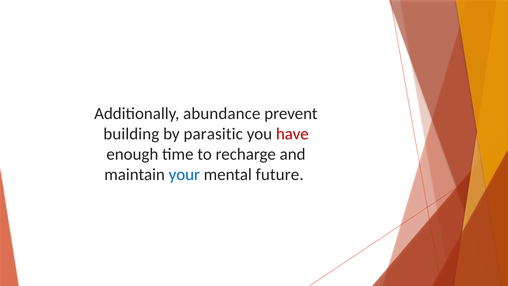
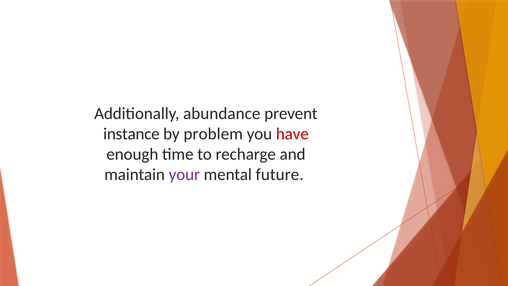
building: building -> instance (131, 134)
parasitic: parasitic -> problem (213, 134)
your colour: blue -> purple (184, 175)
